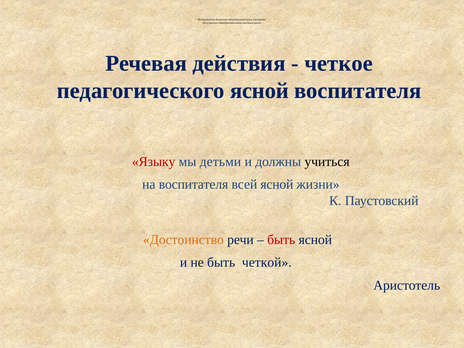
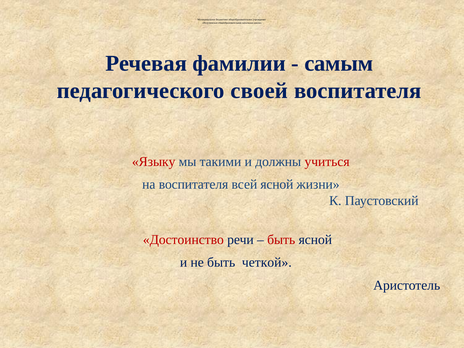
действия: действия -> фамилии (239, 64)
четкое: четкое -> самым (339, 64)
педагогического ясной: ясной -> своей (259, 91)
детьми: детьми -> такими (220, 162)
учиться colour: black -> red (327, 162)
Достоинство colour: orange -> red (183, 240)
